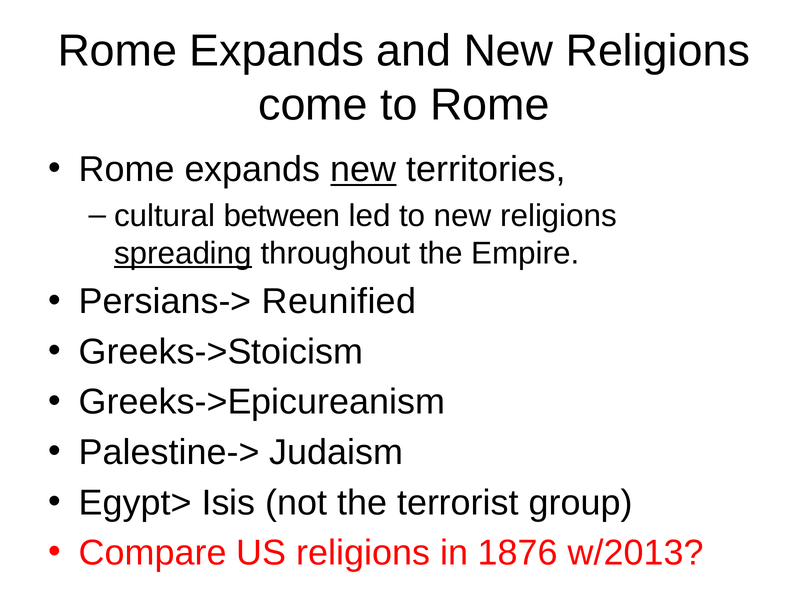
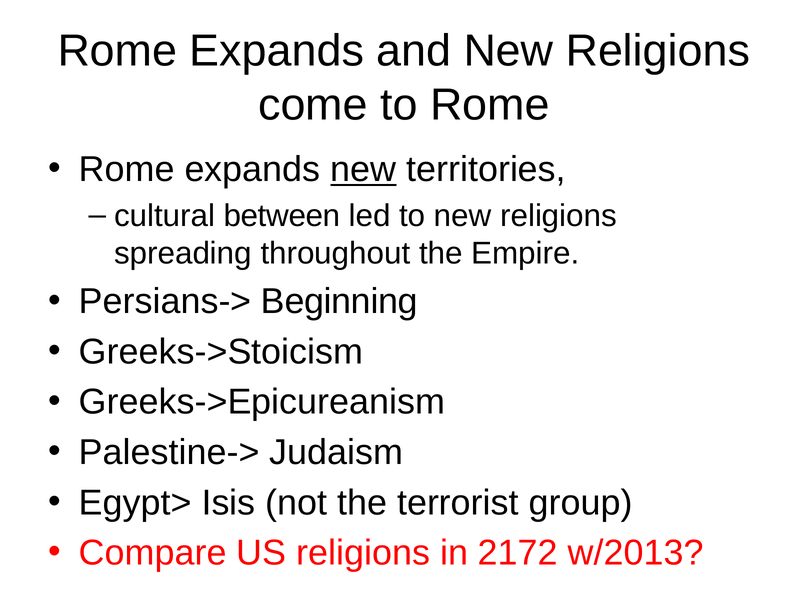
spreading underline: present -> none (183, 254)
Reunified: Reunified -> Beginning (339, 302)
1876: 1876 -> 2172 (518, 553)
